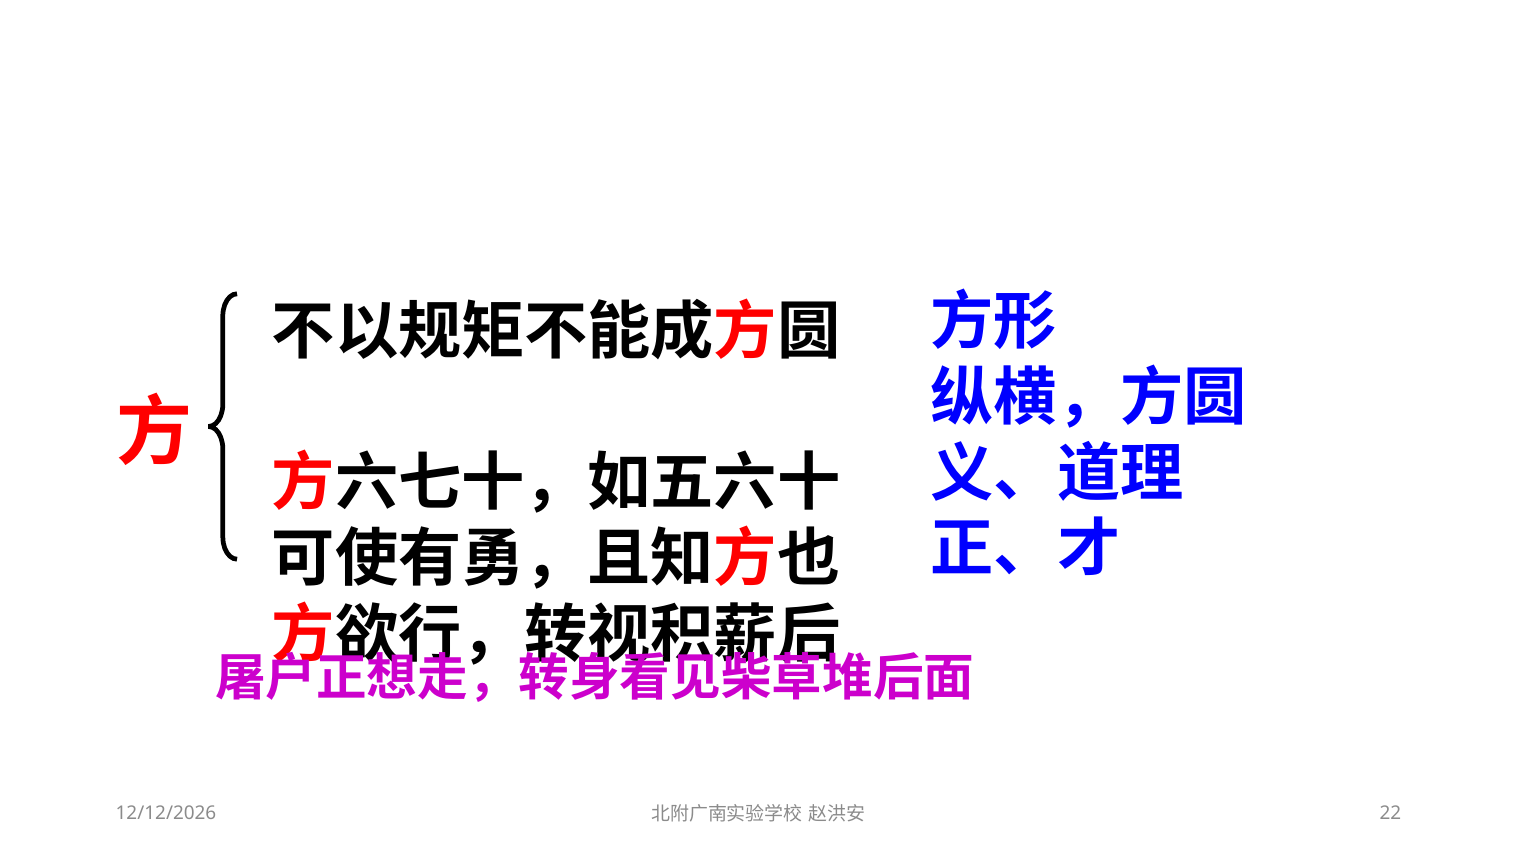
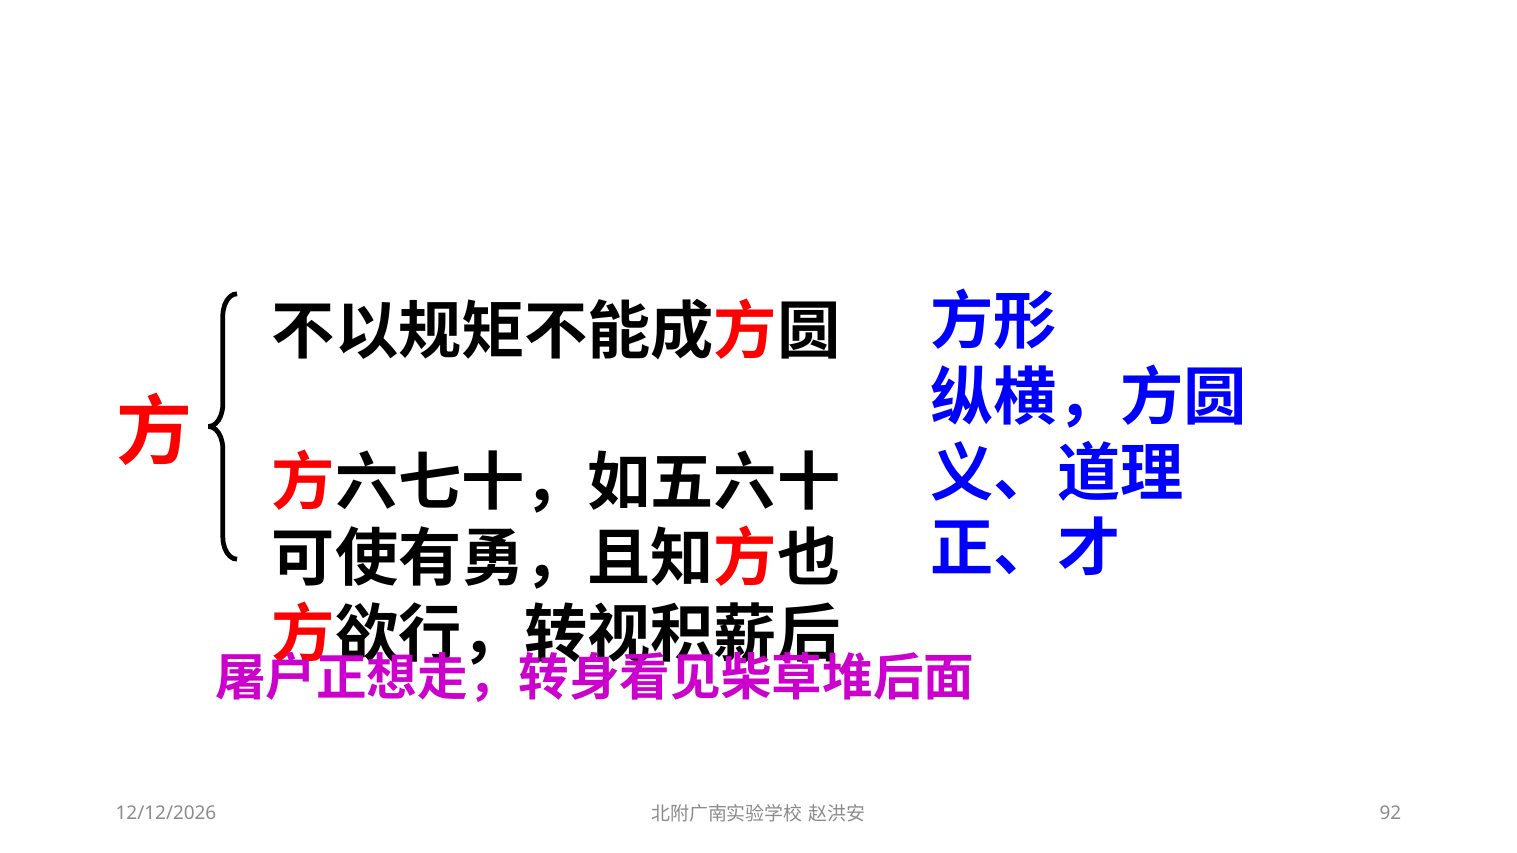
22: 22 -> 92 (1390, 813)
